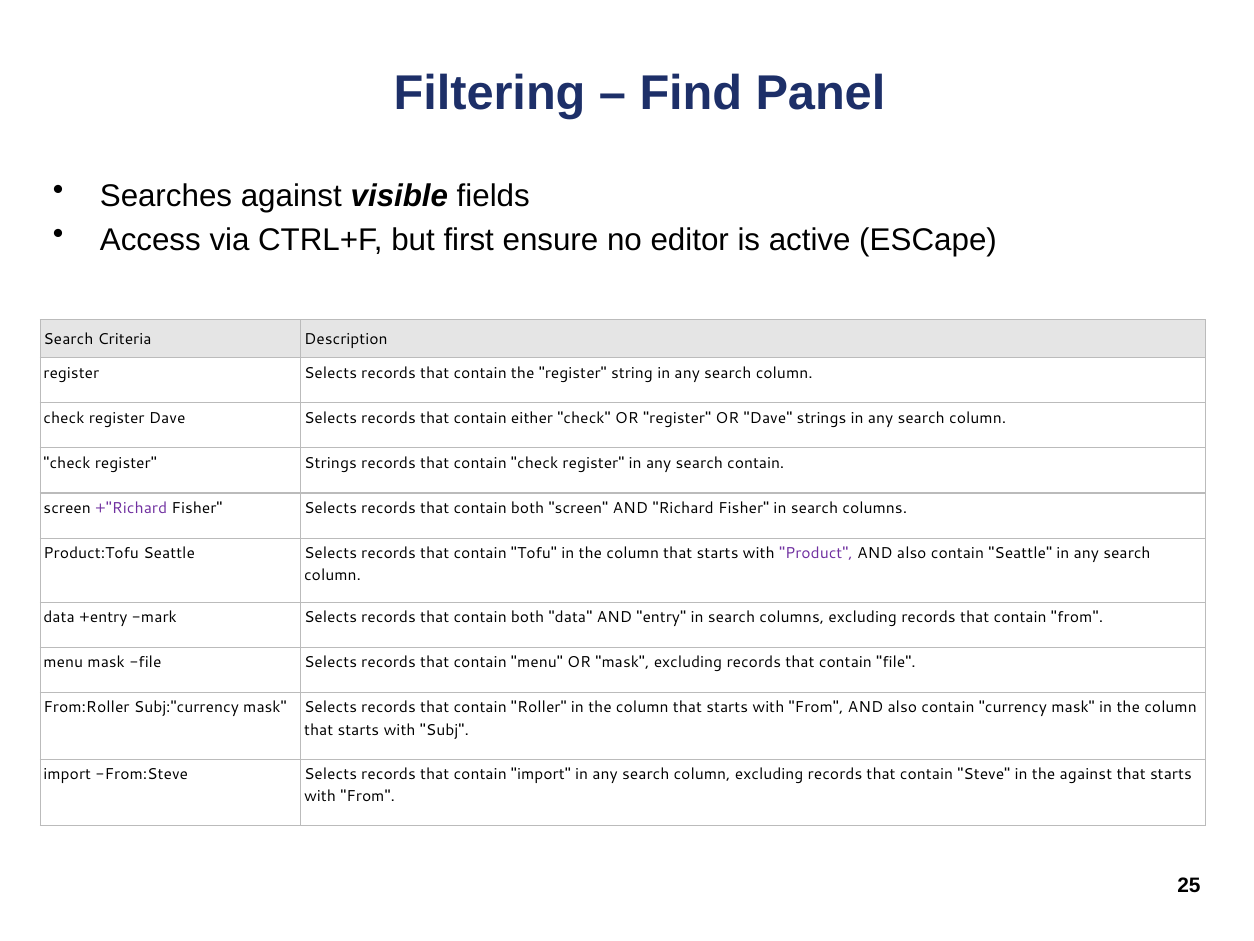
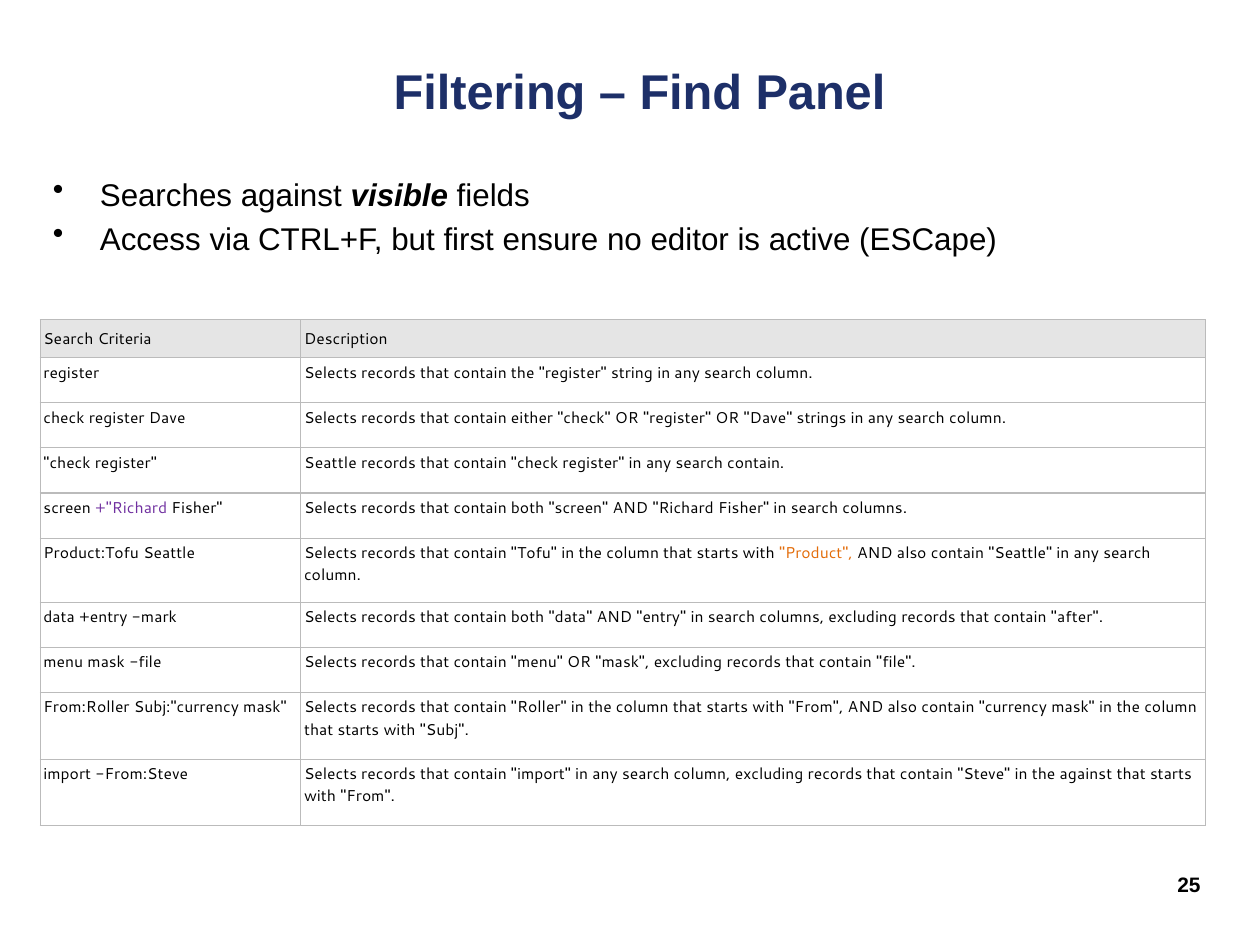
register Strings: Strings -> Seattle (331, 463)
Product colour: purple -> orange (816, 553)
contain from: from -> after (1077, 617)
